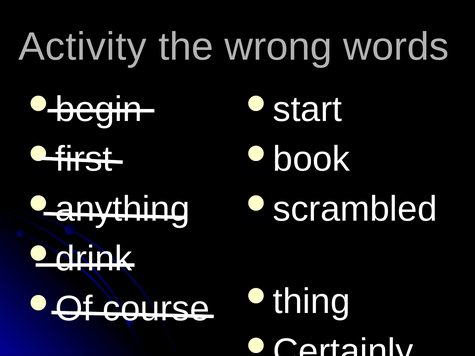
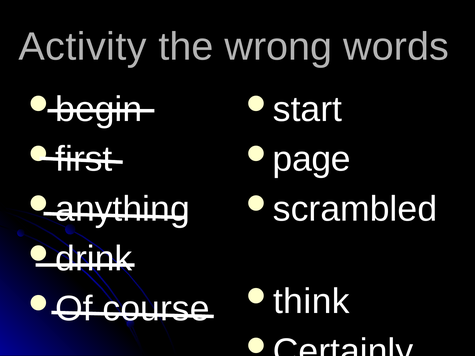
book: book -> page (312, 159)
thing: thing -> think (311, 302)
